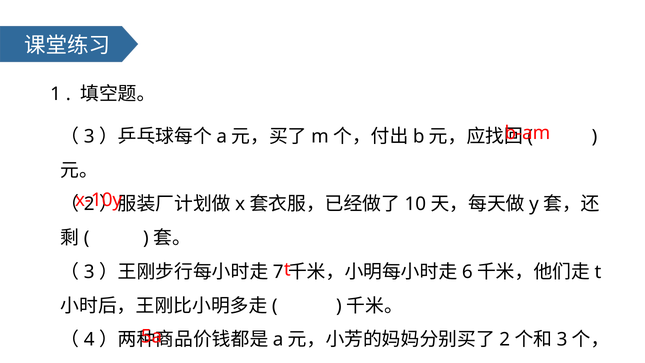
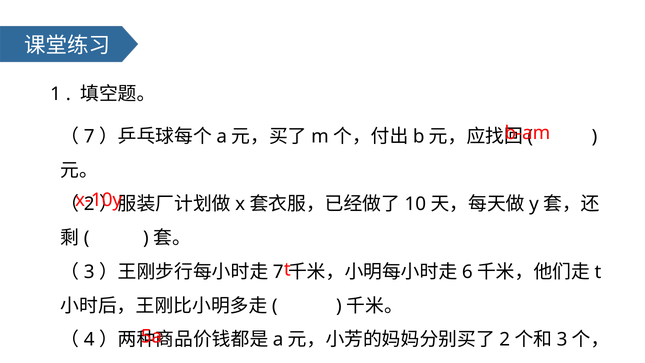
3: 3 -> 7 (89, 136)
